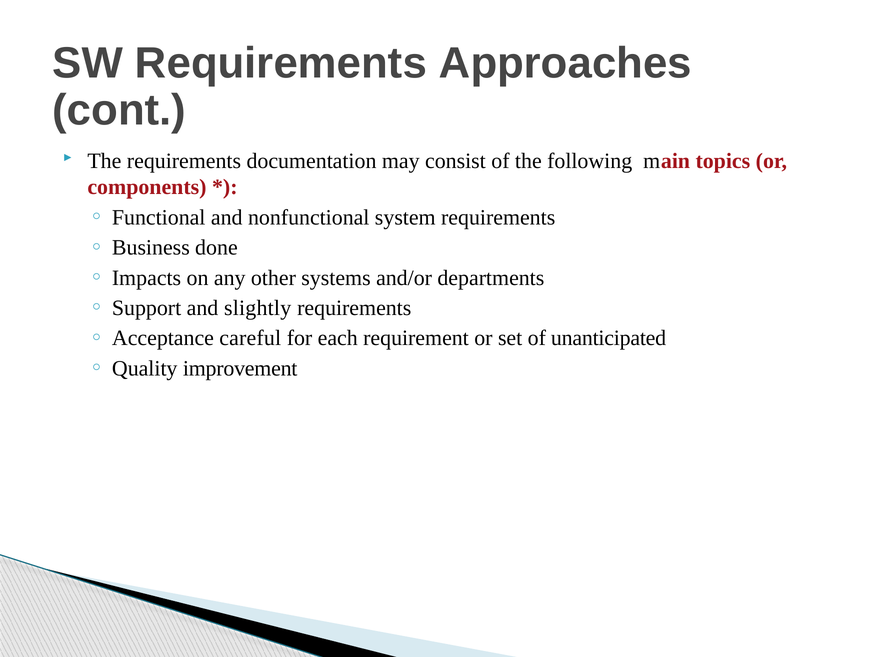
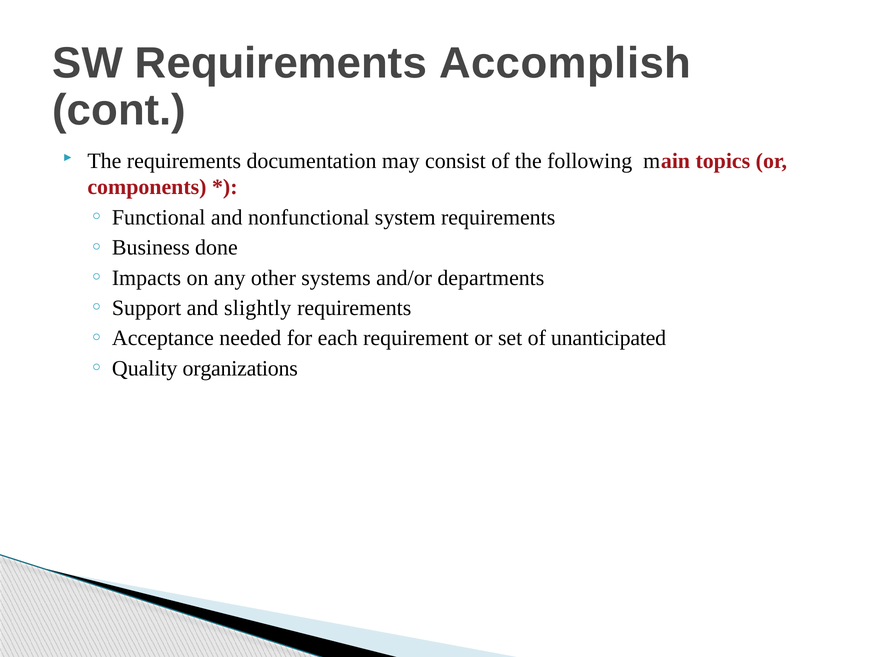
Approaches: Approaches -> Accomplish (565, 63)
careful: careful -> needed (250, 338)
improvement: improvement -> organizations (240, 368)
